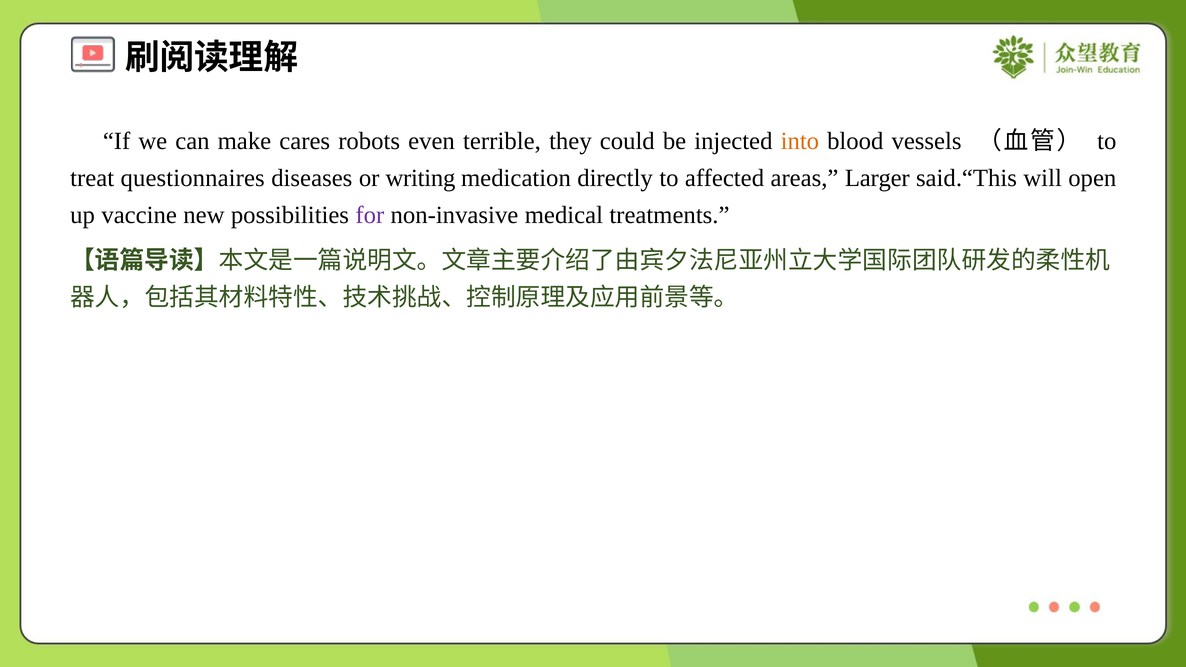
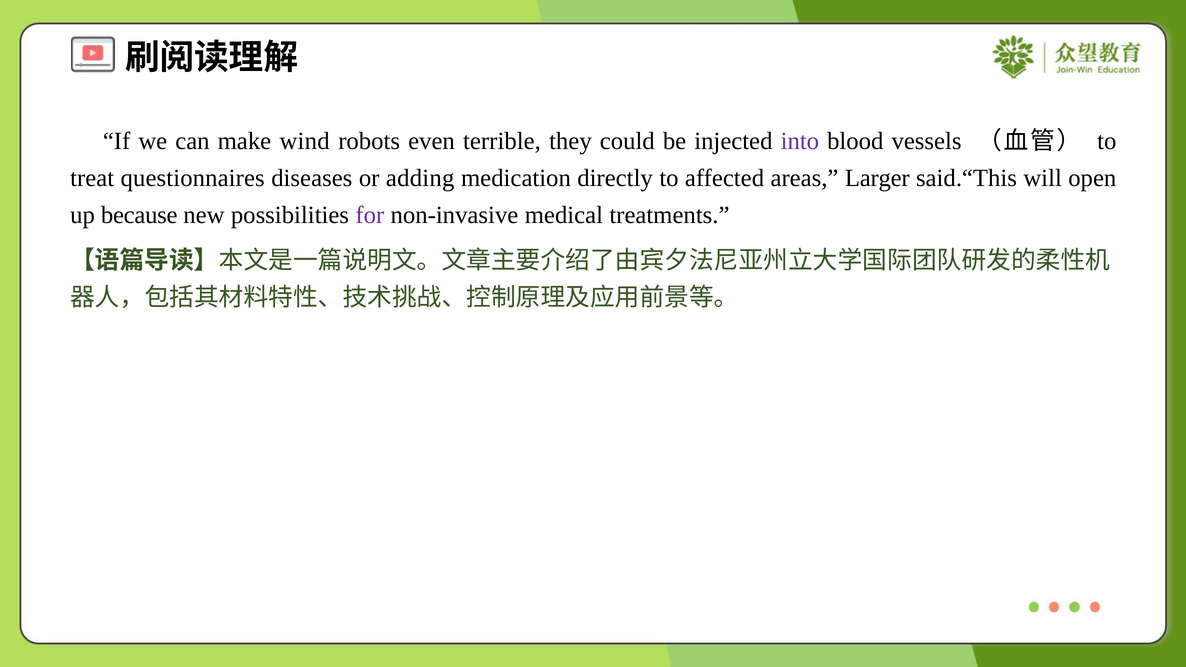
cares: cares -> wind (305, 141)
into colour: orange -> purple (800, 141)
writing: writing -> adding (420, 178)
vaccine: vaccine -> because (139, 215)
